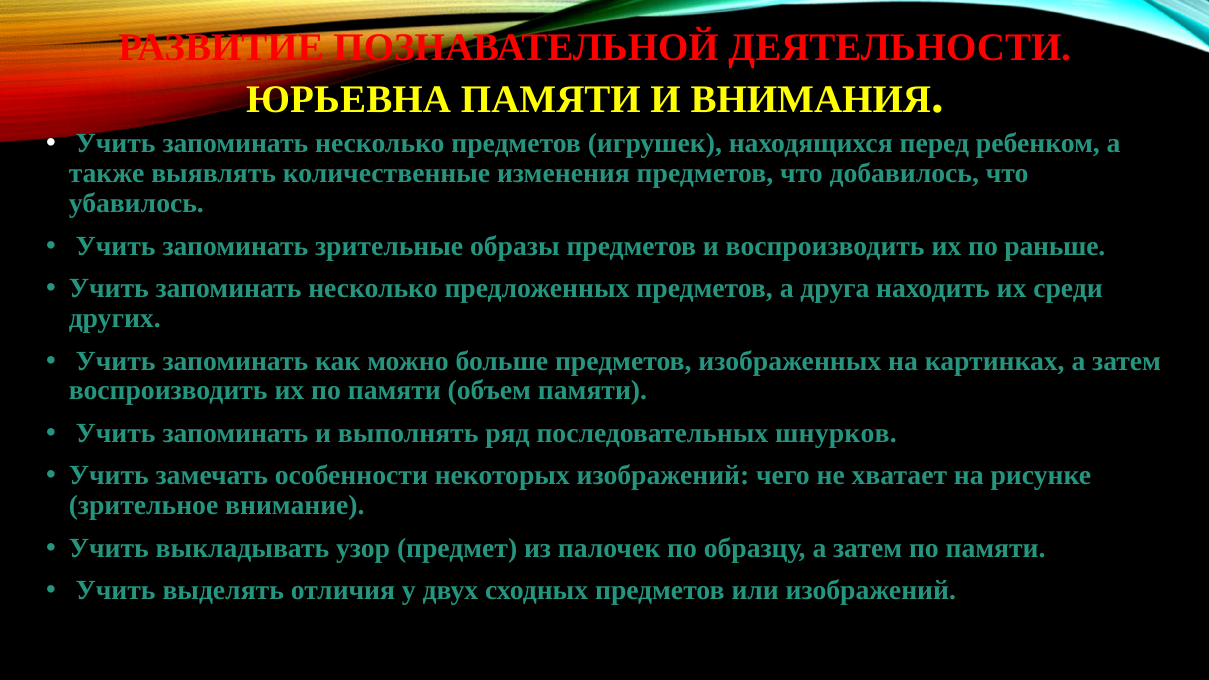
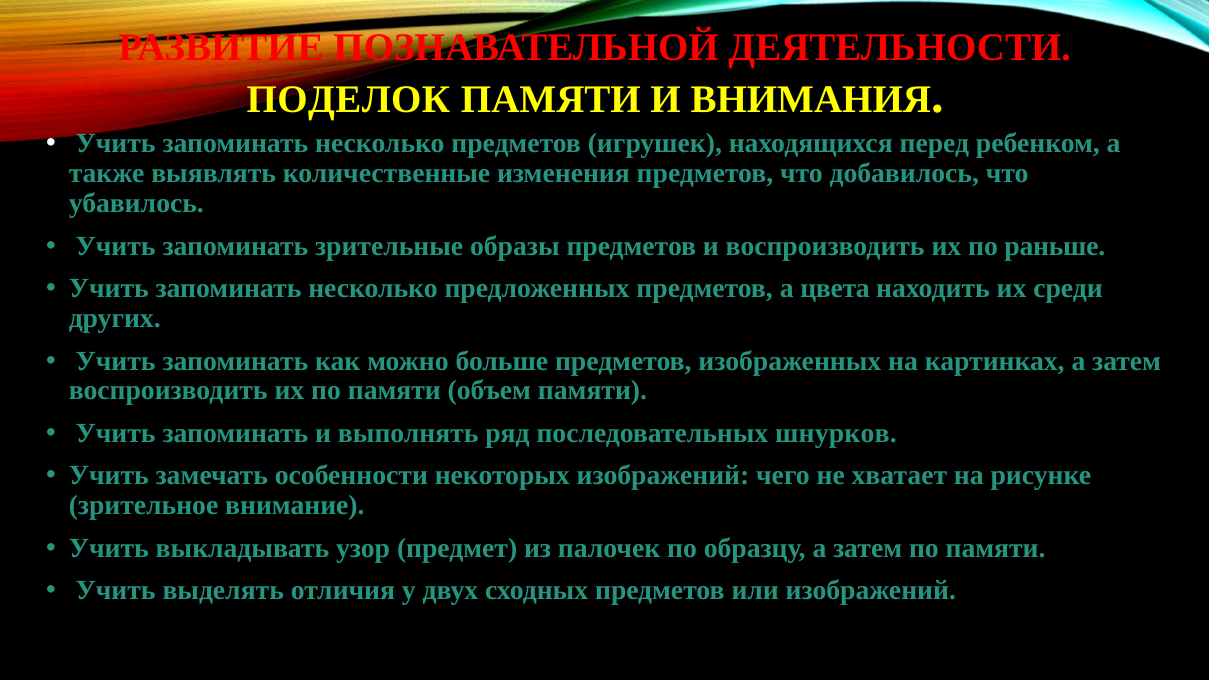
ЮРЬЕВНА: ЮРЬЕВНА -> ПОДЕЛОК (348, 100)
друга: друга -> цвета (835, 289)
